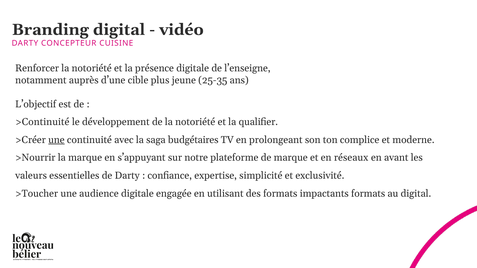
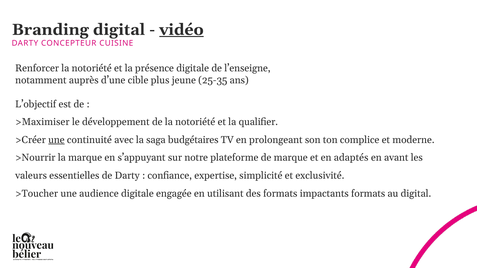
vidéo underline: none -> present (181, 30)
>Continuité: >Continuité -> >Maximiser (42, 122)
réseaux: réseaux -> adaptés (351, 158)
